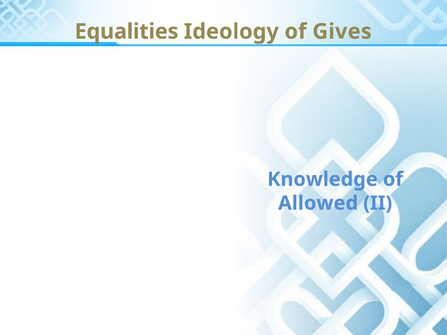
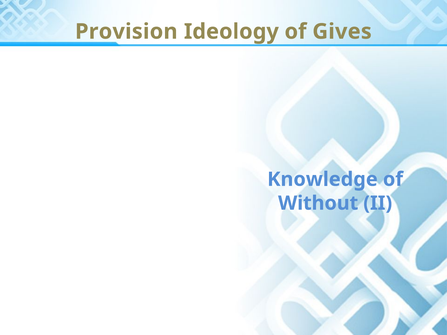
Equalities: Equalities -> Provision (126, 32)
Allowed: Allowed -> Without (318, 203)
